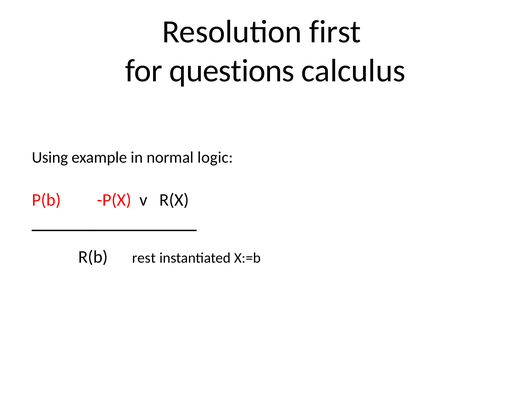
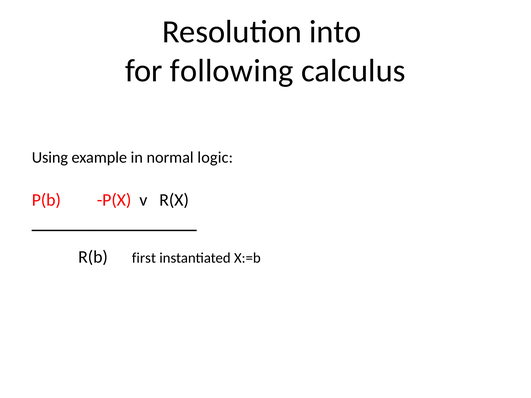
first: first -> into (335, 32)
questions: questions -> following (232, 71)
rest: rest -> first (144, 258)
